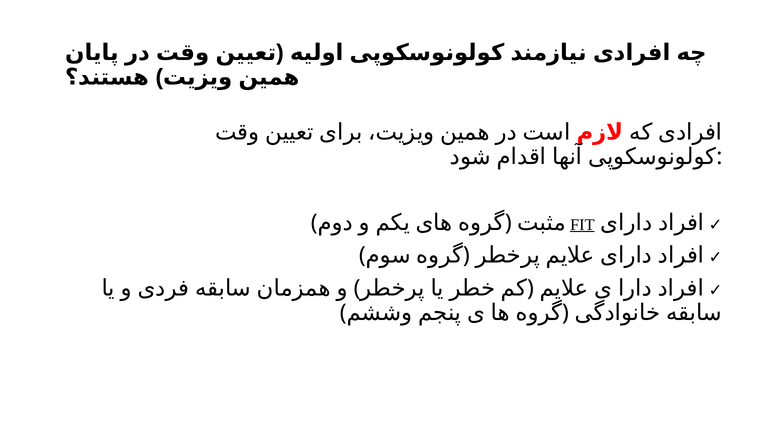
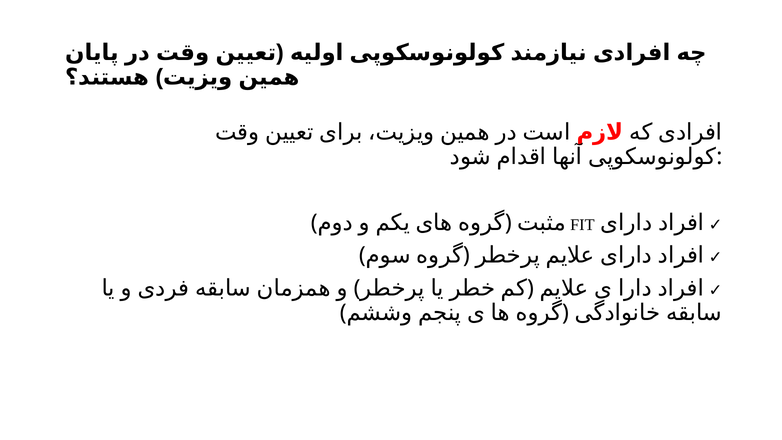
FIT underline: present -> none (582, 225)
